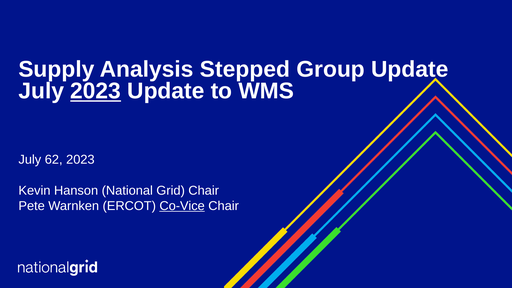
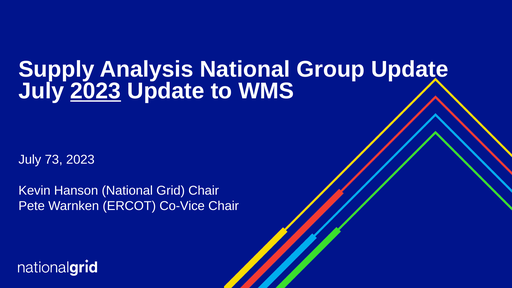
Analysis Stepped: Stepped -> National (245, 69)
62: 62 -> 73 (54, 160)
Co-Vice underline: present -> none (182, 206)
